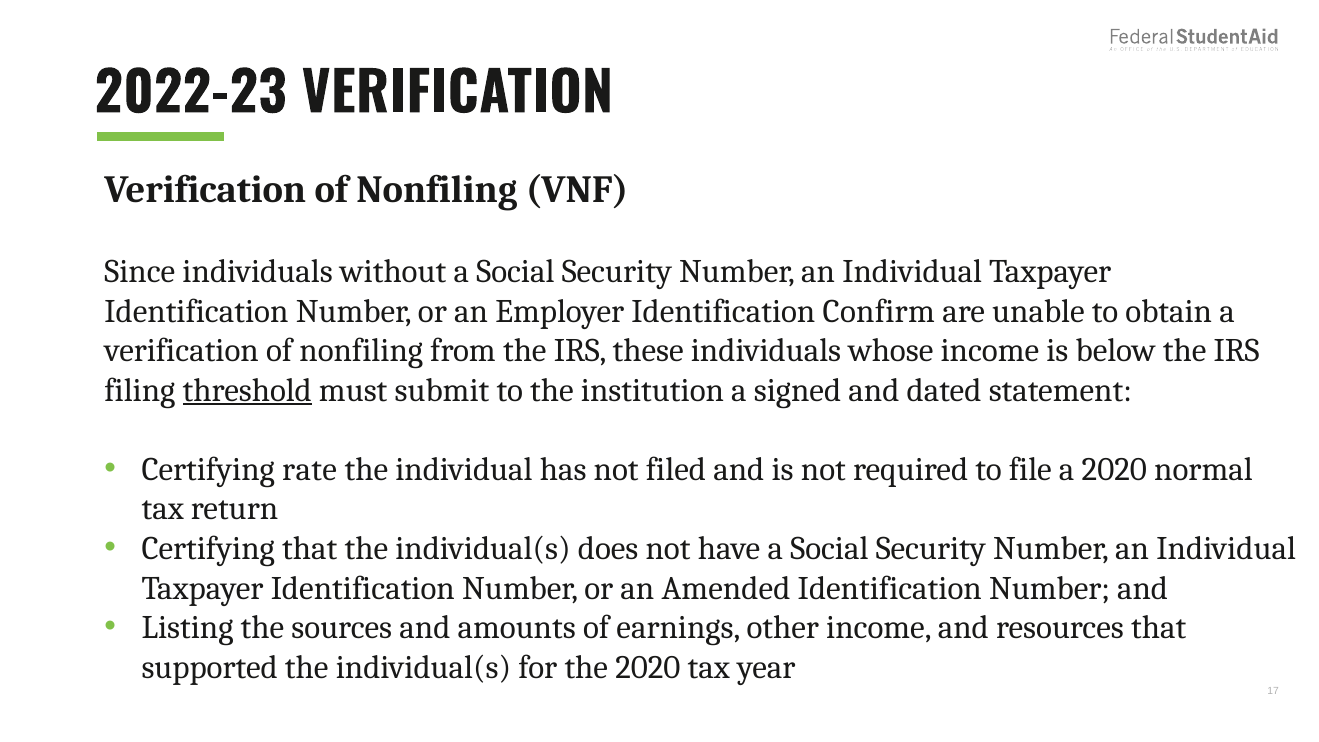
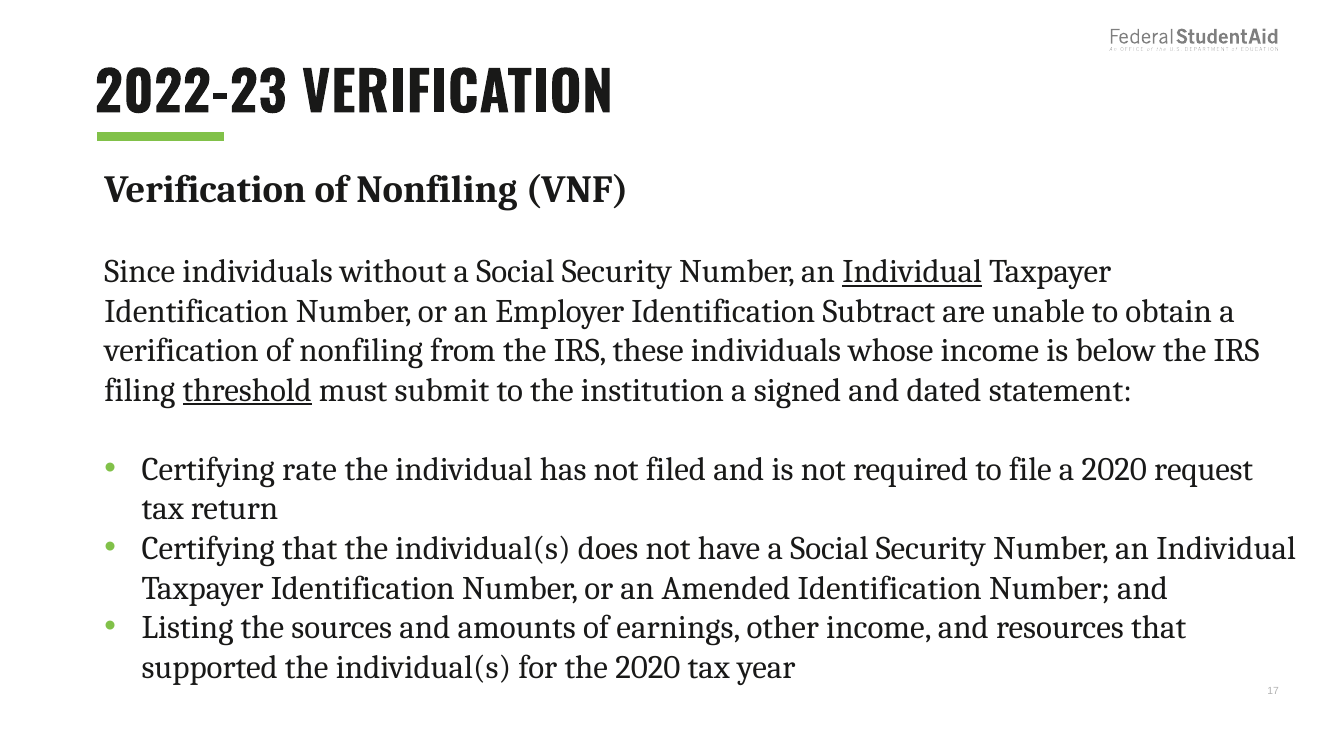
Individual underline: none -> present (912, 272)
Confirm: Confirm -> Subtract (879, 311)
normal: normal -> request (1204, 469)
